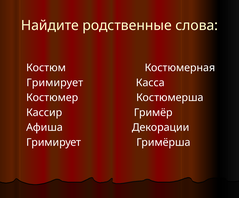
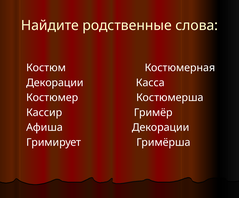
Гримирует: Гримирует -> Декорации (55, 83)
